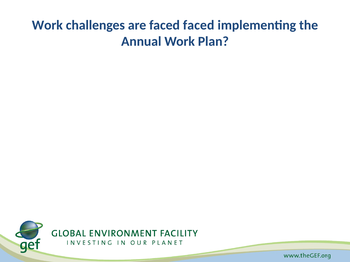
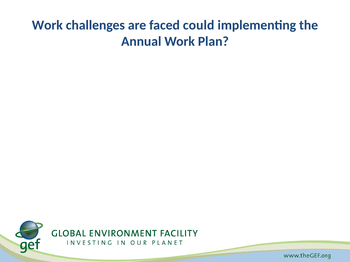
faced faced: faced -> could (199, 25)
